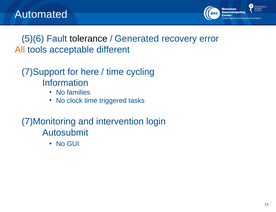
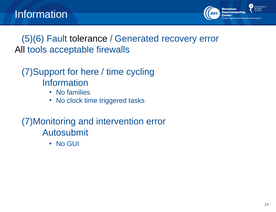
Automated: Automated -> Information (41, 14)
All colour: orange -> black (20, 50)
different: different -> firewalls (113, 50)
intervention login: login -> error (156, 121)
